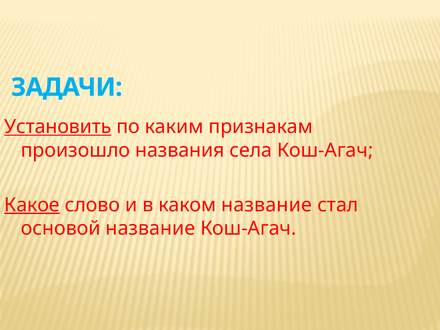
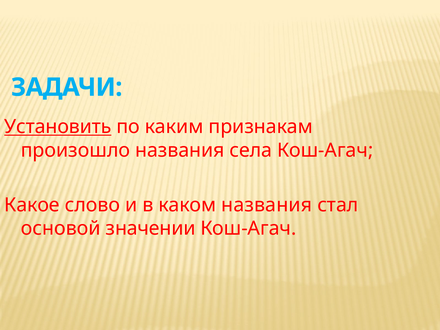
Какое underline: present -> none (32, 205)
каком название: название -> названия (267, 205)
основой название: название -> значении (151, 228)
